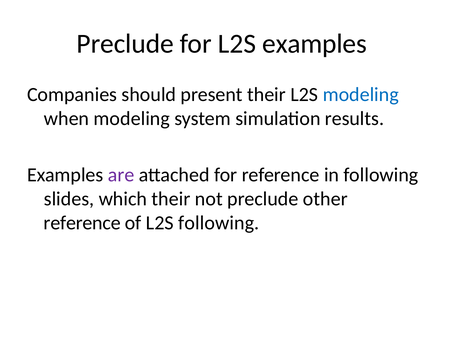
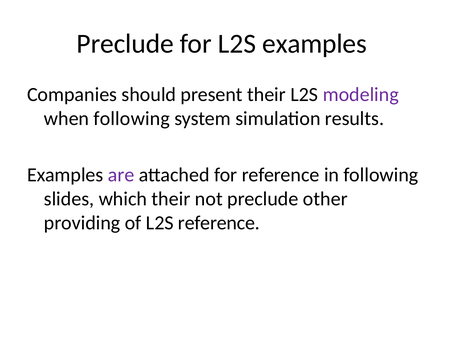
modeling colour: blue -> purple (361, 94)
when modeling: modeling -> following (132, 118)
reference: reference -> providing (82, 223)
L2S following: following -> reference (219, 223)
